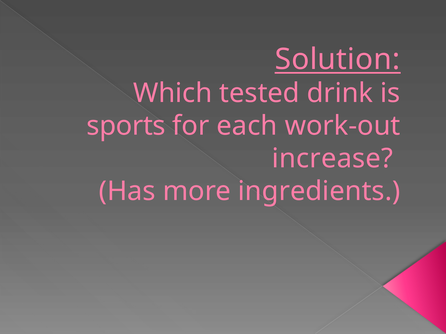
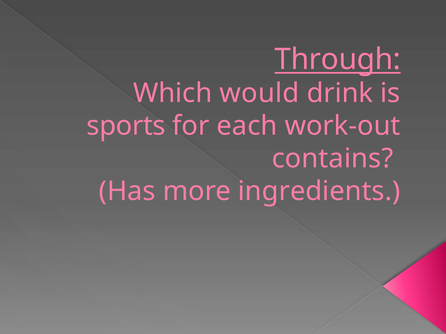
Solution: Solution -> Through (338, 59)
tested: tested -> would (259, 93)
increase: increase -> contains (333, 159)
